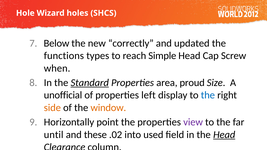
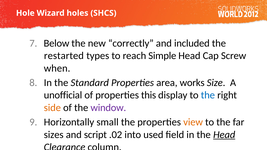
updated: updated -> included (192, 43)
functions: functions -> restarted (64, 56)
Standard underline: present -> none (90, 83)
proud: proud -> works (192, 83)
left: left -> this (149, 95)
window colour: orange -> purple (108, 108)
point: point -> small (108, 122)
view colour: purple -> orange (193, 122)
until: until -> sizes (54, 135)
these: these -> script (95, 135)
